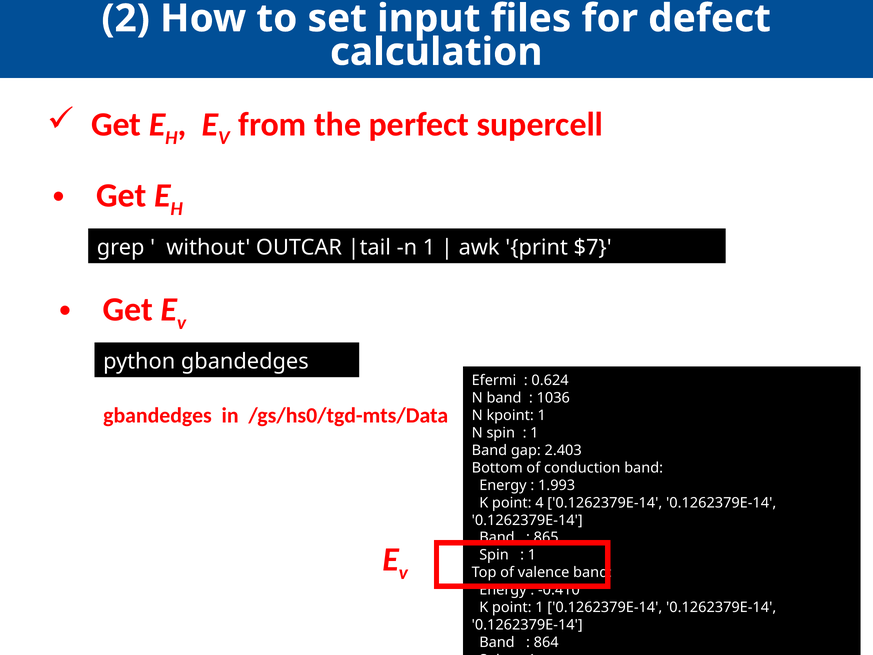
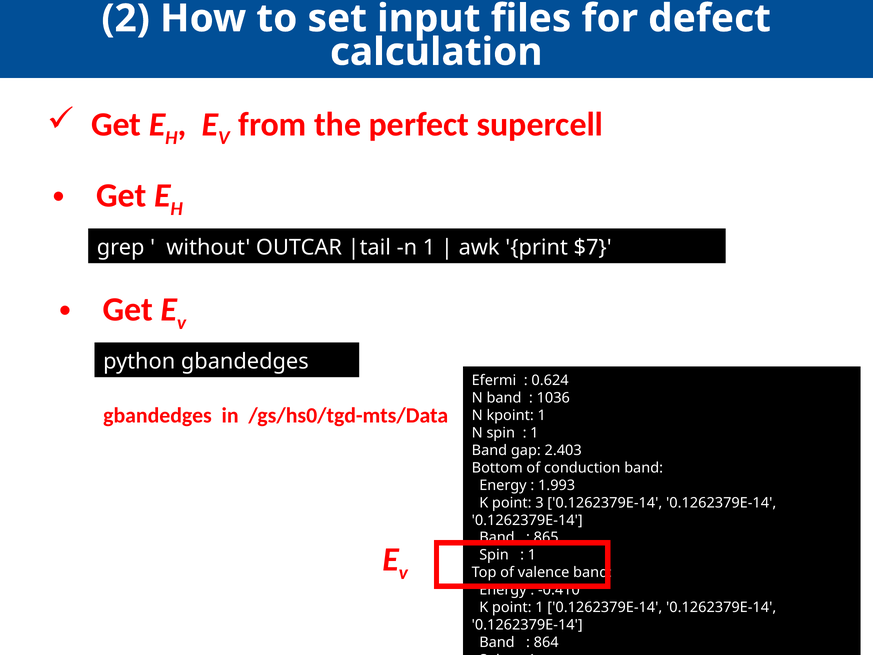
4: 4 -> 3 (539, 503)
